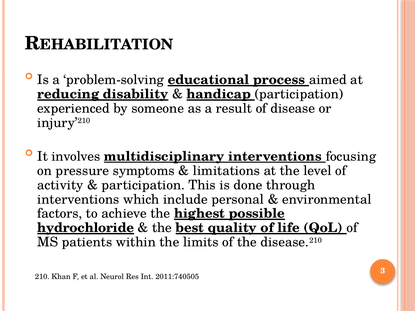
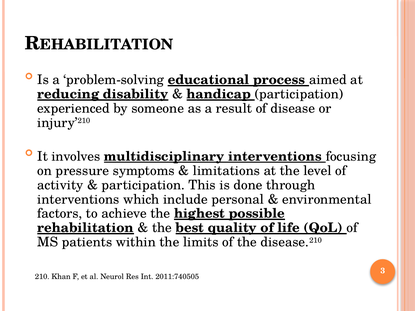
hydrochloride: hydrochloride -> rehabilitation (86, 228)
